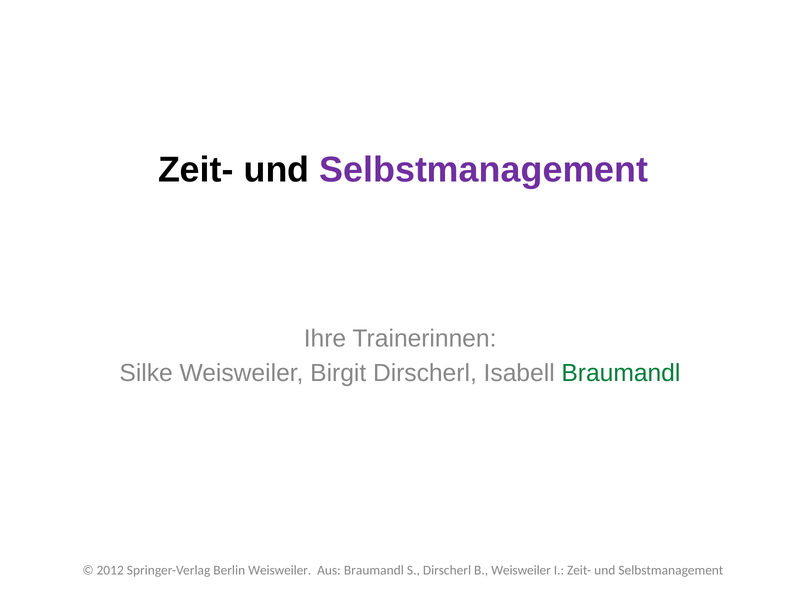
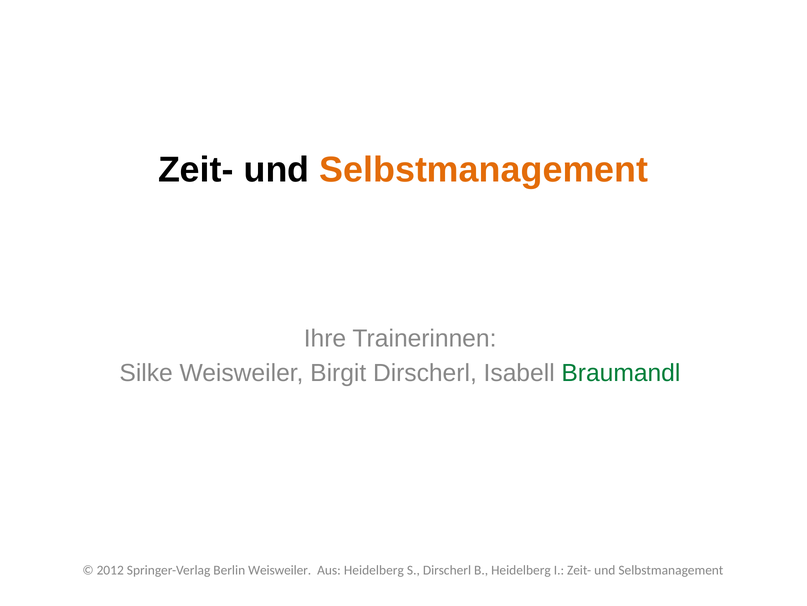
Selbstmanagement colour: purple -> orange (484, 170)
Aus Braumandl: Braumandl -> Heidelberg (374, 570)
B Weisweiler: Weisweiler -> Heidelberg (521, 570)
